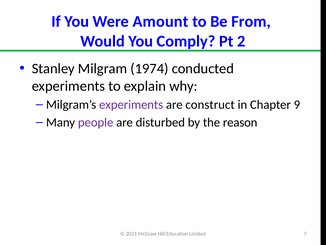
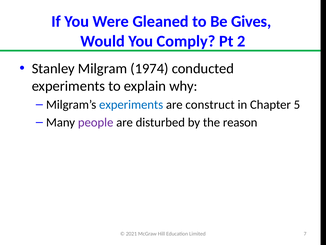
Amount: Amount -> Gleaned (161, 22)
From: From -> Gives (251, 22)
experiments colour: purple -> blue (131, 104)
9: 9 -> 5 (297, 104)
